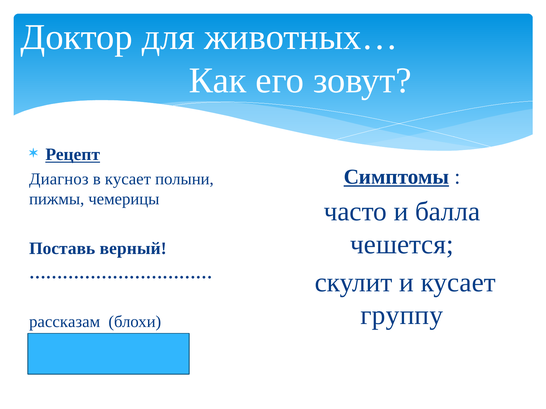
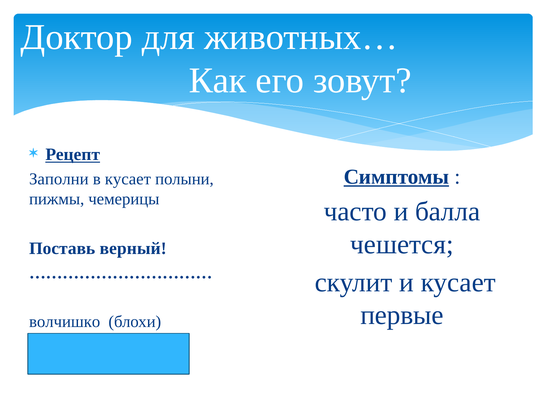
Диагноз: Диагноз -> Заполни (59, 179)
группу: группу -> первые (402, 316)
рассказам: рассказам -> волчишко (65, 322)
